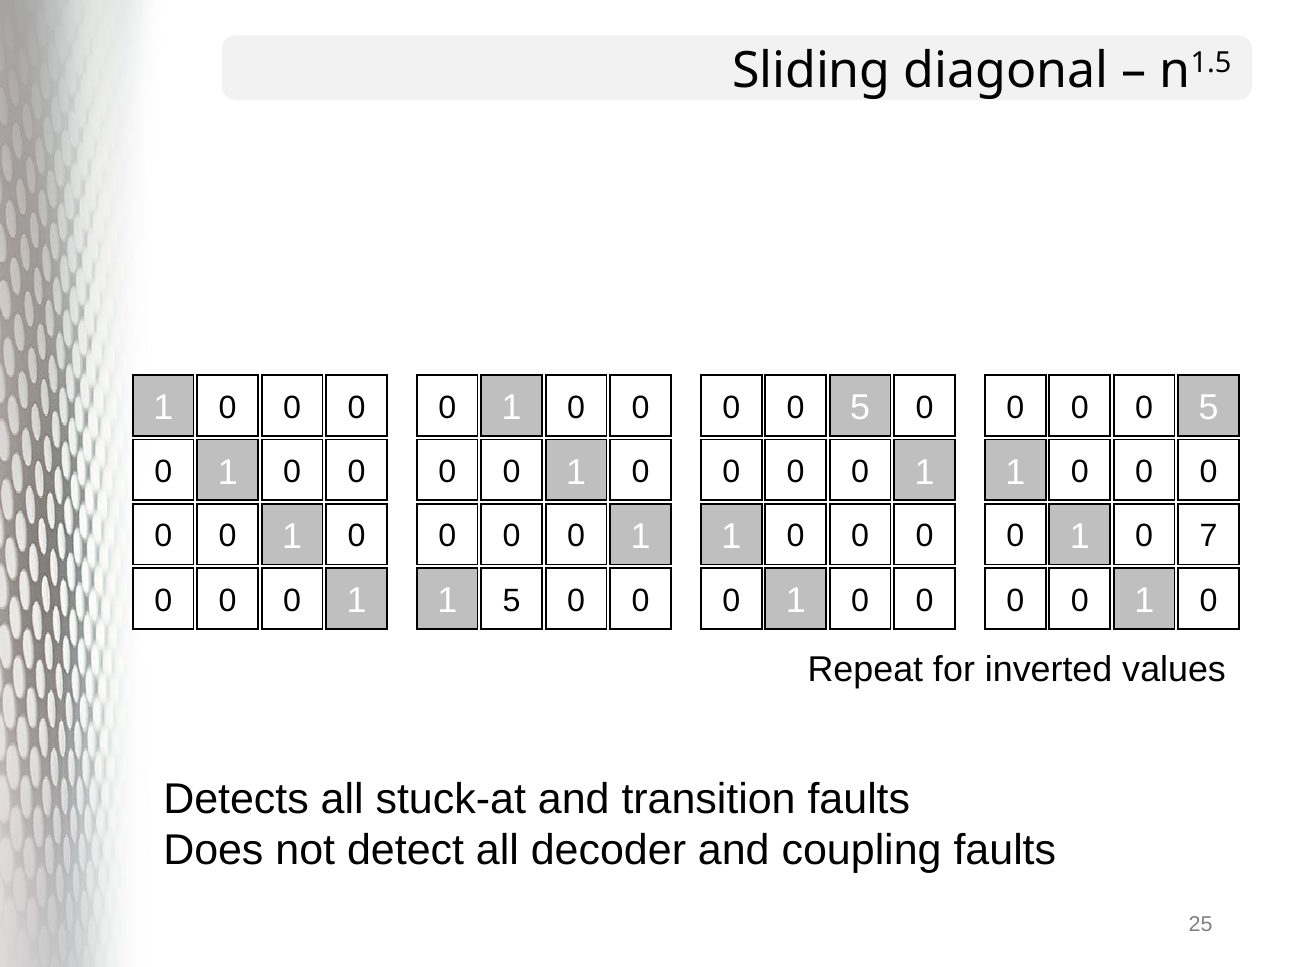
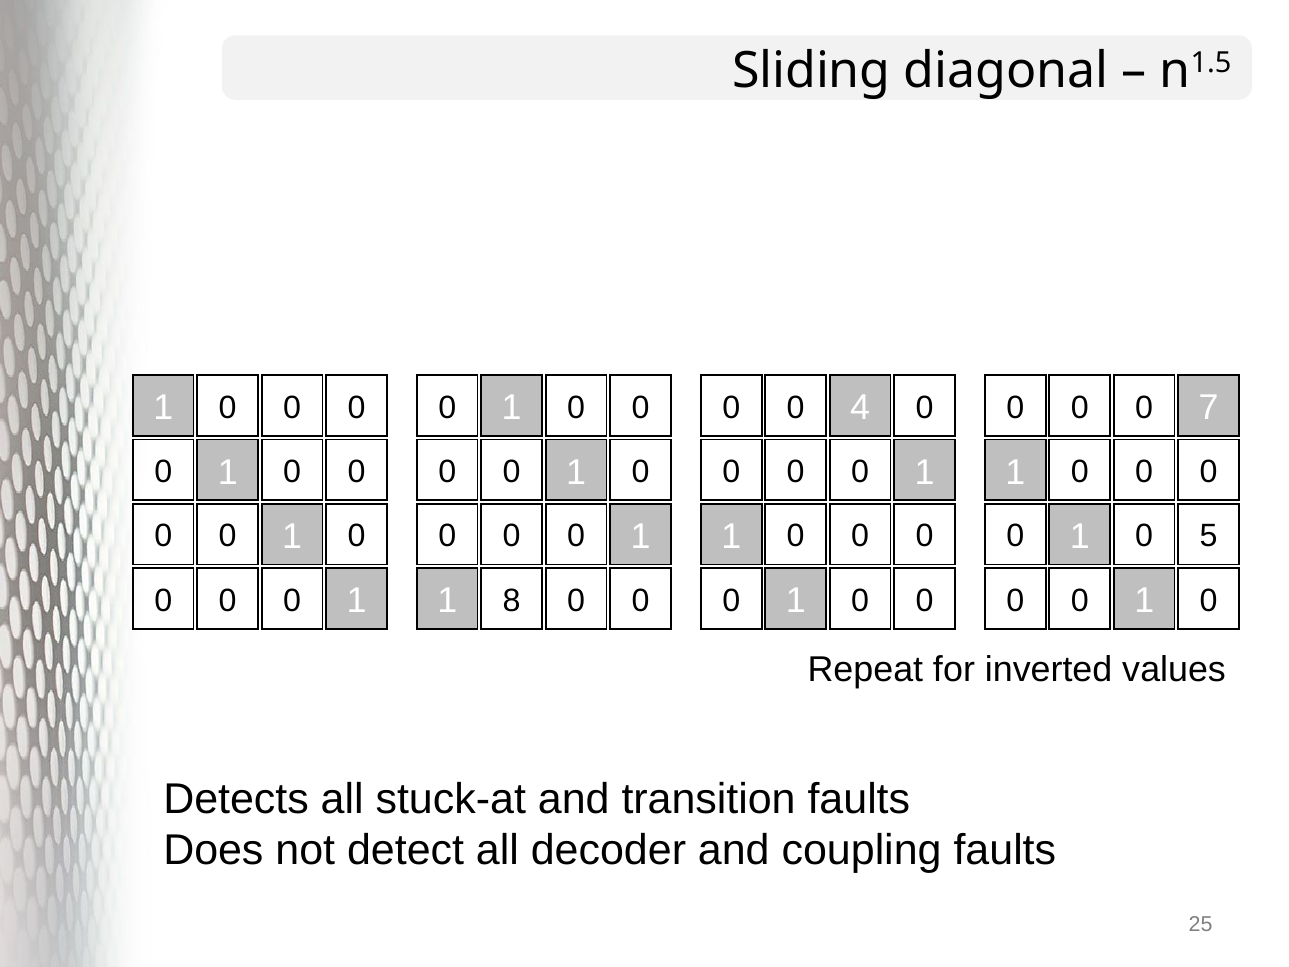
5: 5 -> 4 (860, 408)
5: 5 -> 7 (1209, 408)
7: 7 -> 5 (1209, 536)
1 5: 5 -> 8 (512, 601)
